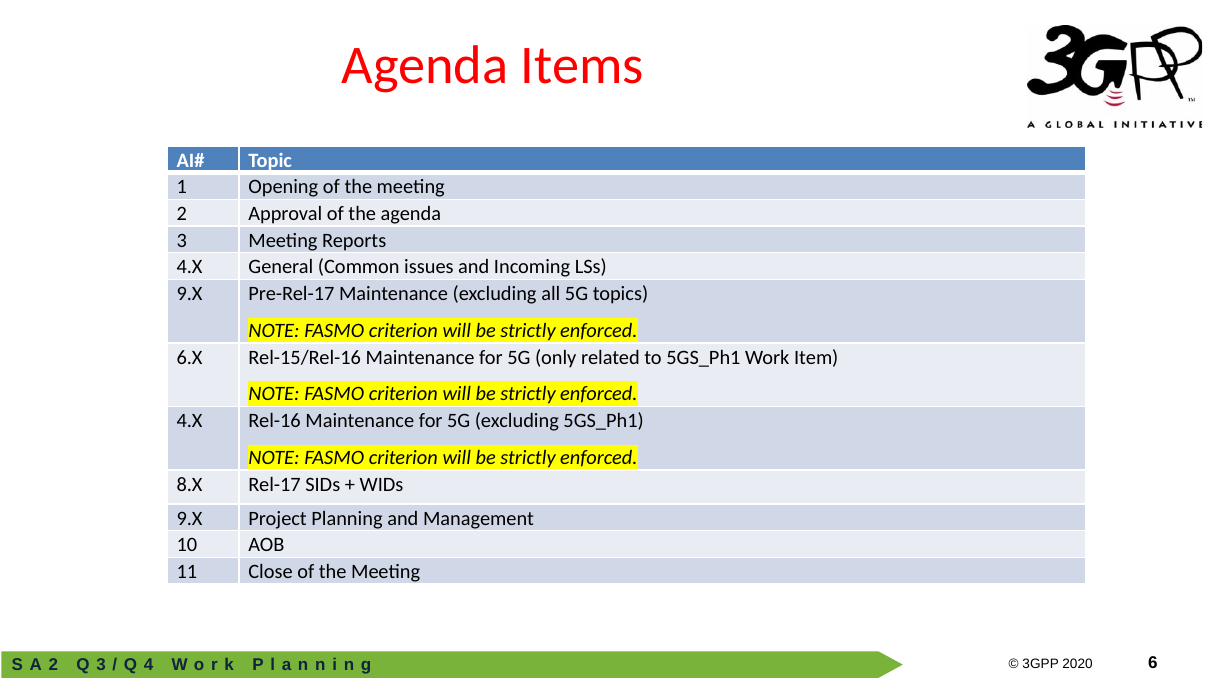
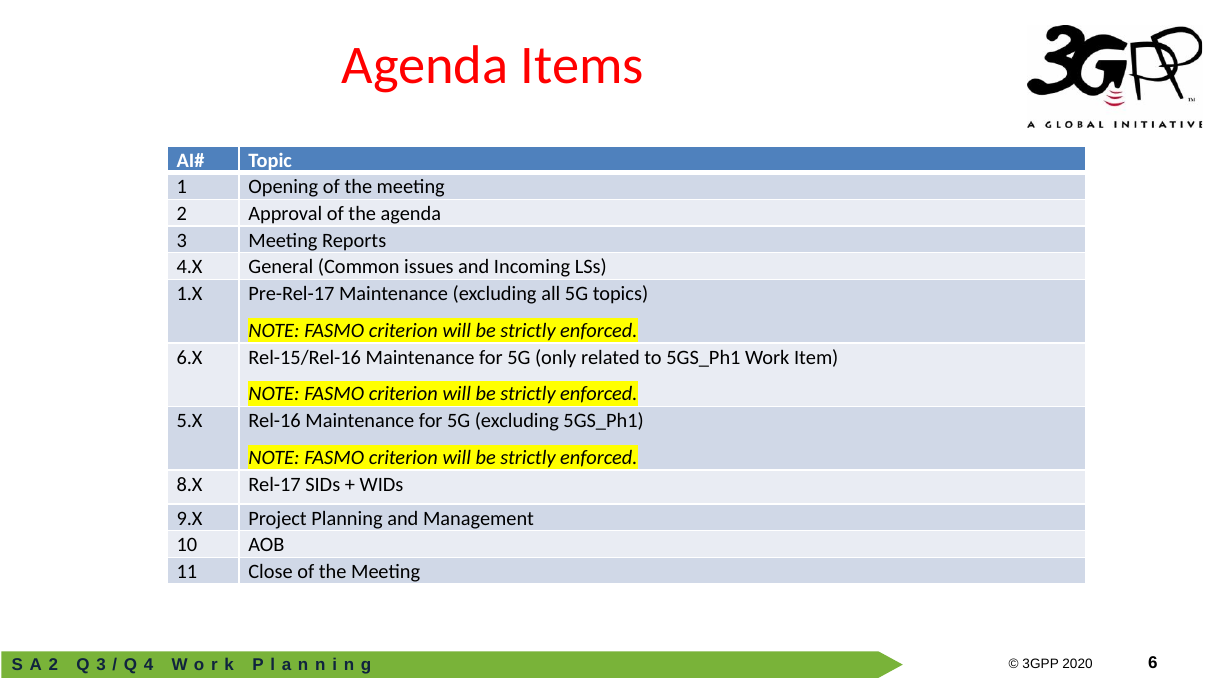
9.X: 9.X -> 1.X (190, 294)
4.X: 4.X -> 5.X (190, 421)
